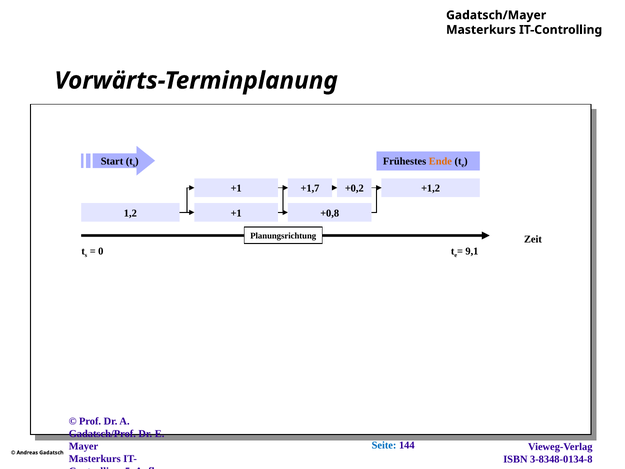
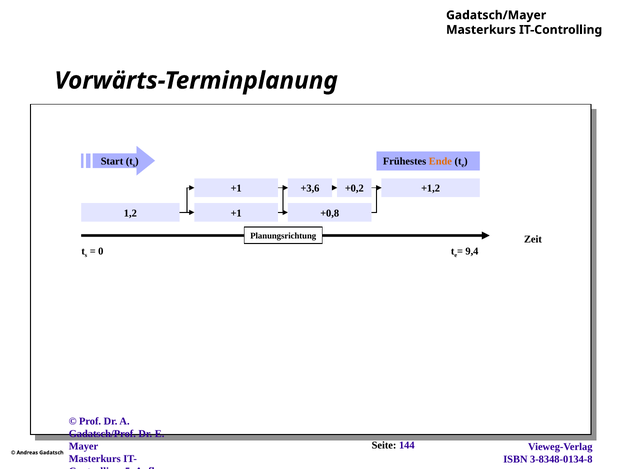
+1,7: +1,7 -> +3,6 (310, 188)
9,1: 9,1 -> 9,4 (472, 251)
Seite colour: blue -> black (384, 445)
